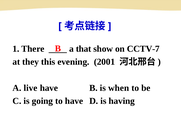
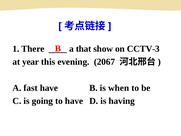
CCTV-7: CCTV-7 -> CCTV-3 (143, 49)
they: they -> year (31, 62)
2001: 2001 -> 2067 (104, 62)
live: live -> fast (31, 88)
